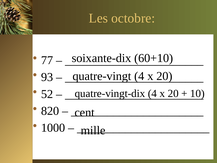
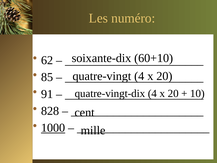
octobre: octobre -> numéro (133, 18)
77: 77 -> 62 (47, 60)
93: 93 -> 85 (47, 77)
52: 52 -> 91 (47, 94)
820: 820 -> 828 (50, 111)
1000 underline: none -> present (53, 128)
